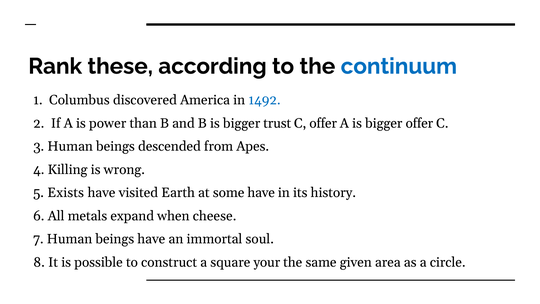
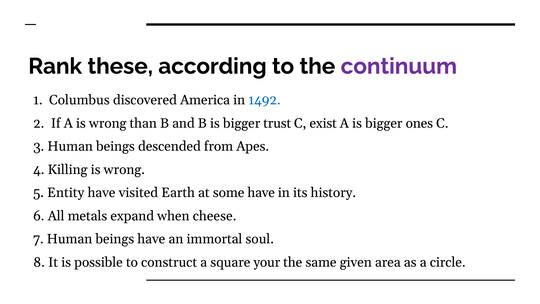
continuum colour: blue -> purple (399, 66)
A is power: power -> wrong (108, 123)
C offer: offer -> exist (323, 123)
bigger offer: offer -> ones (419, 123)
Exists: Exists -> Entity (66, 193)
